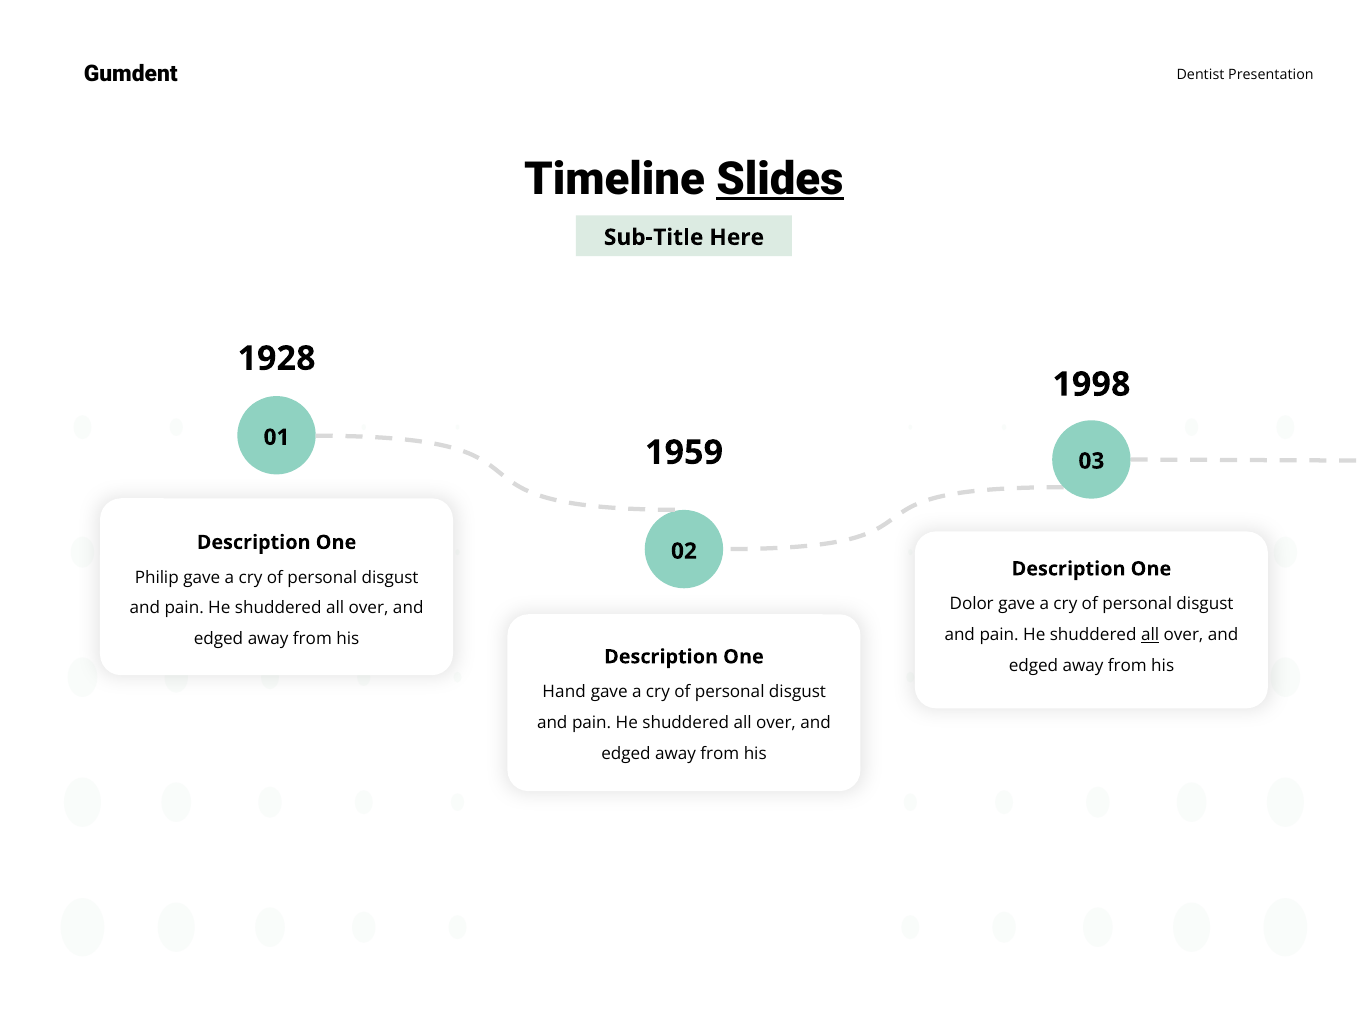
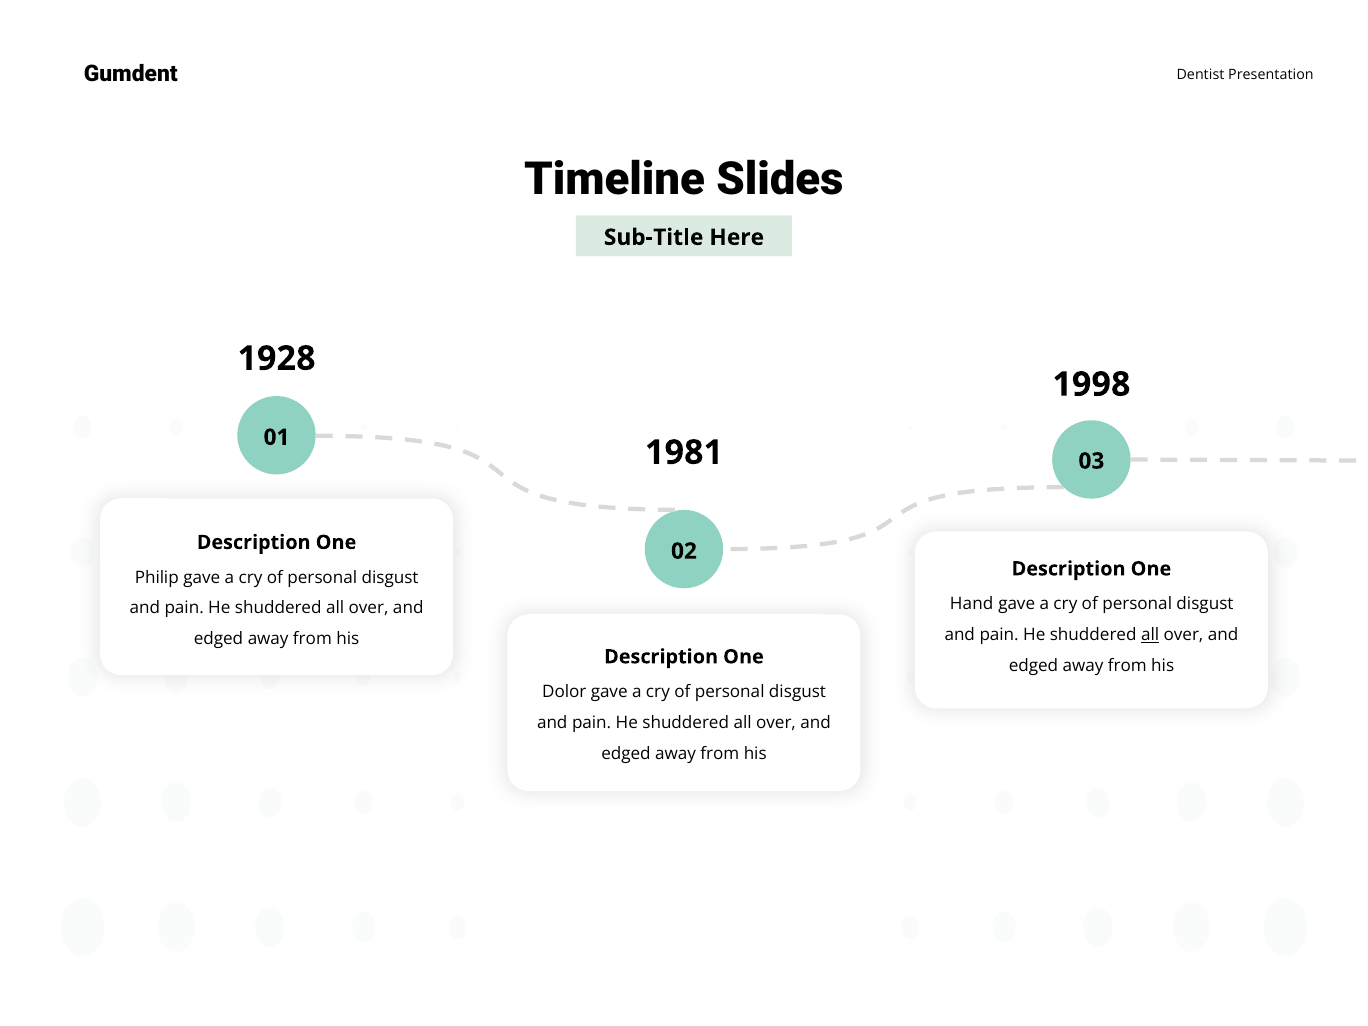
Slides underline: present -> none (780, 179)
1959: 1959 -> 1981 (684, 453)
Dolor: Dolor -> Hand (972, 604)
Hand: Hand -> Dolor (564, 692)
